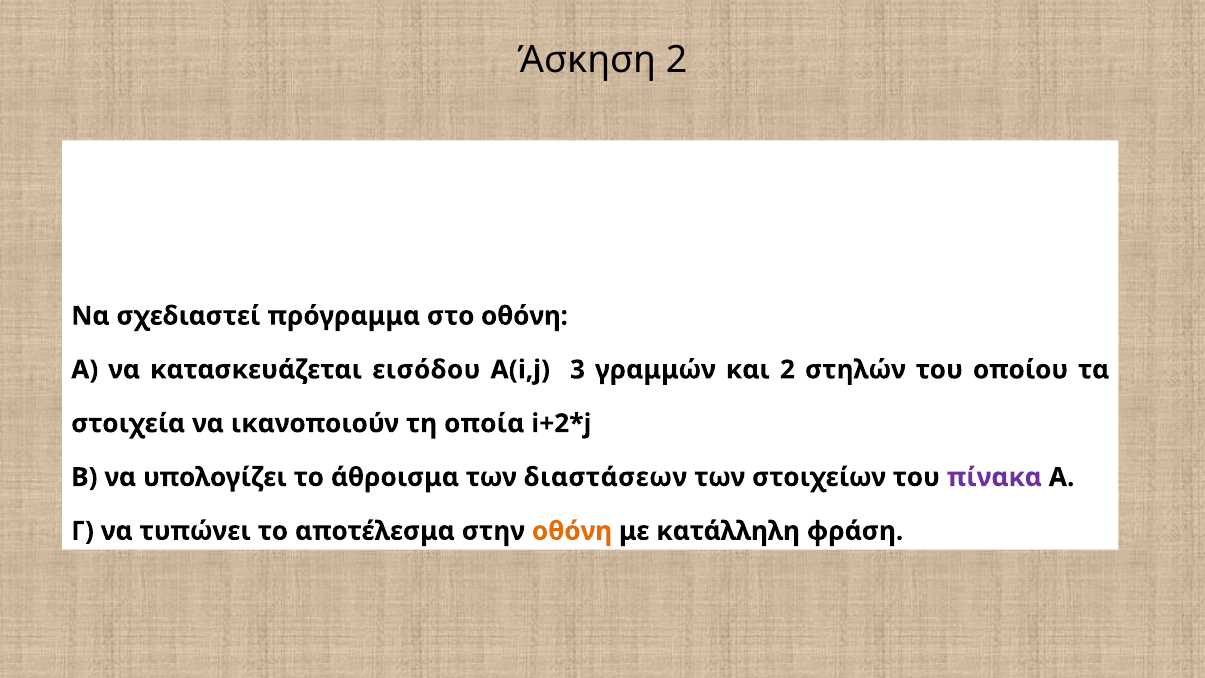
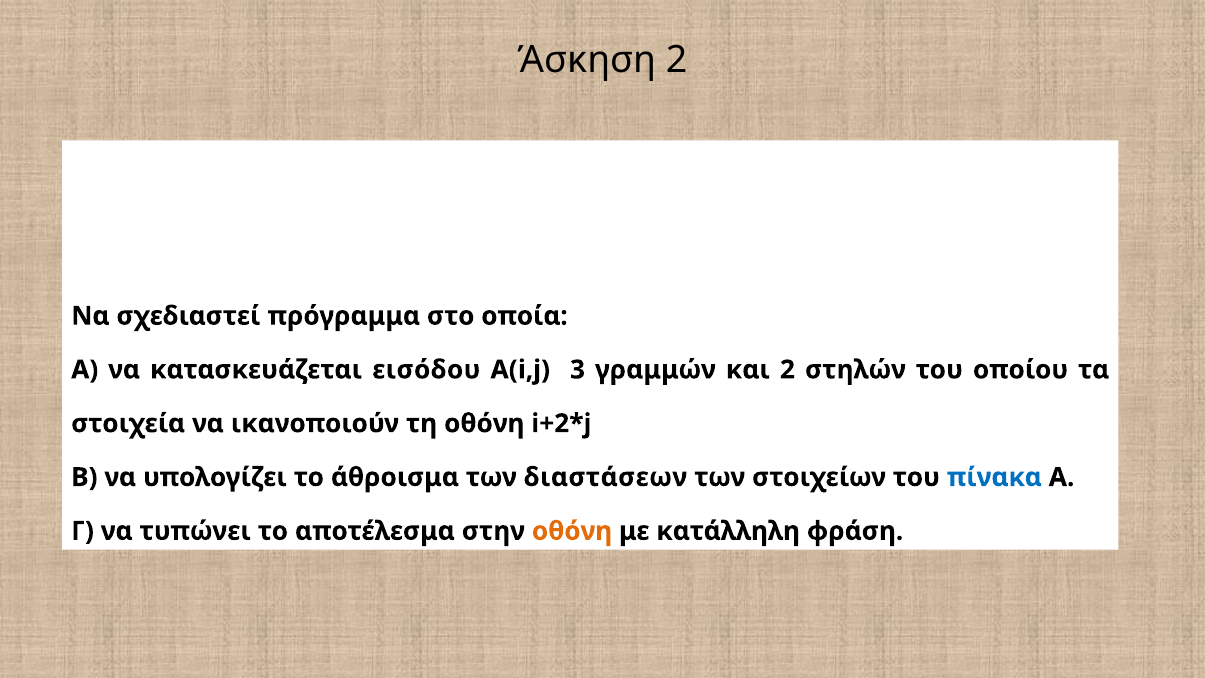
στο οθόνη: οθόνη -> οποία (524, 316)
τη οποία: οποία -> οθόνη (484, 423)
πίνακα colour: purple -> blue (994, 477)
